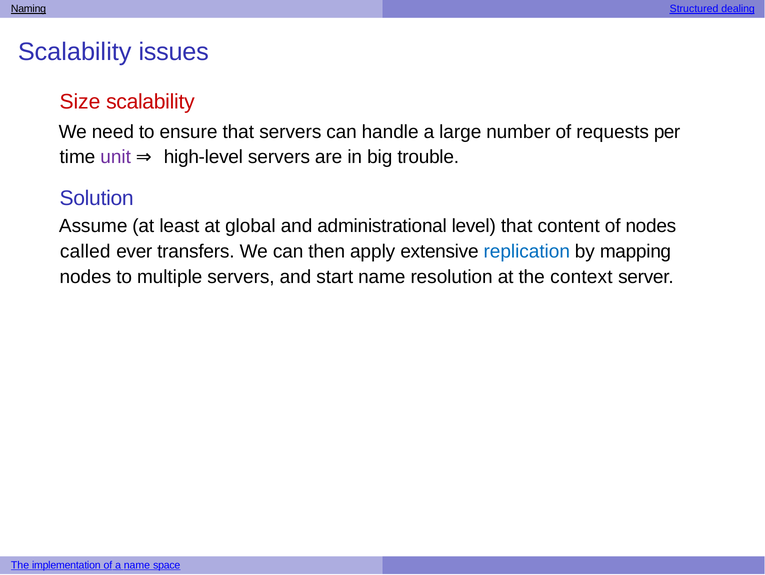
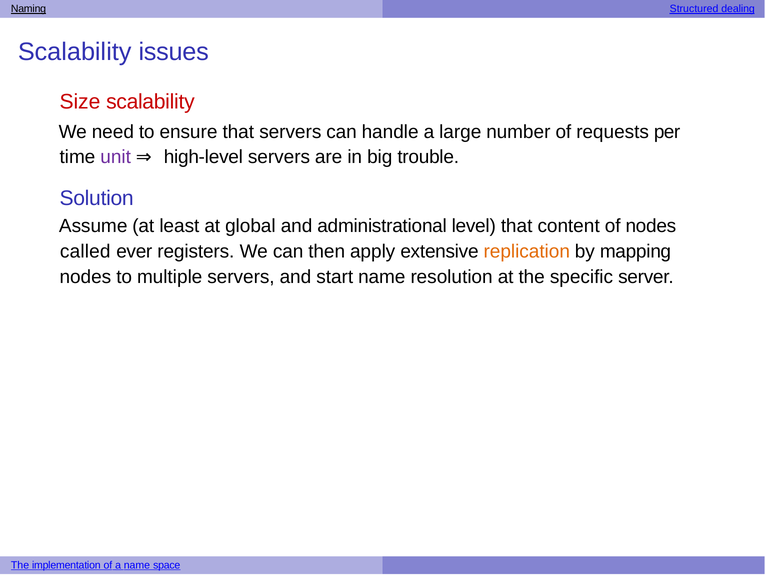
transfers: transfers -> registers (196, 251)
replication colour: blue -> orange (527, 251)
context: context -> specific (581, 277)
